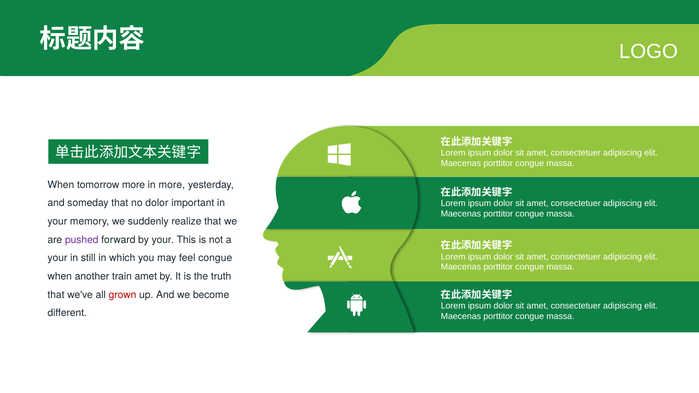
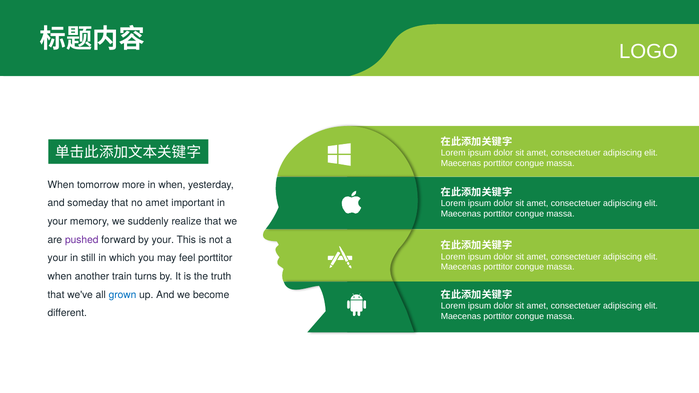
in more: more -> when (172, 185)
no dolor: dolor -> amet (157, 203)
feel congue: congue -> porttitor (215, 258)
train amet: amet -> turns (146, 277)
grown colour: red -> blue (123, 295)
